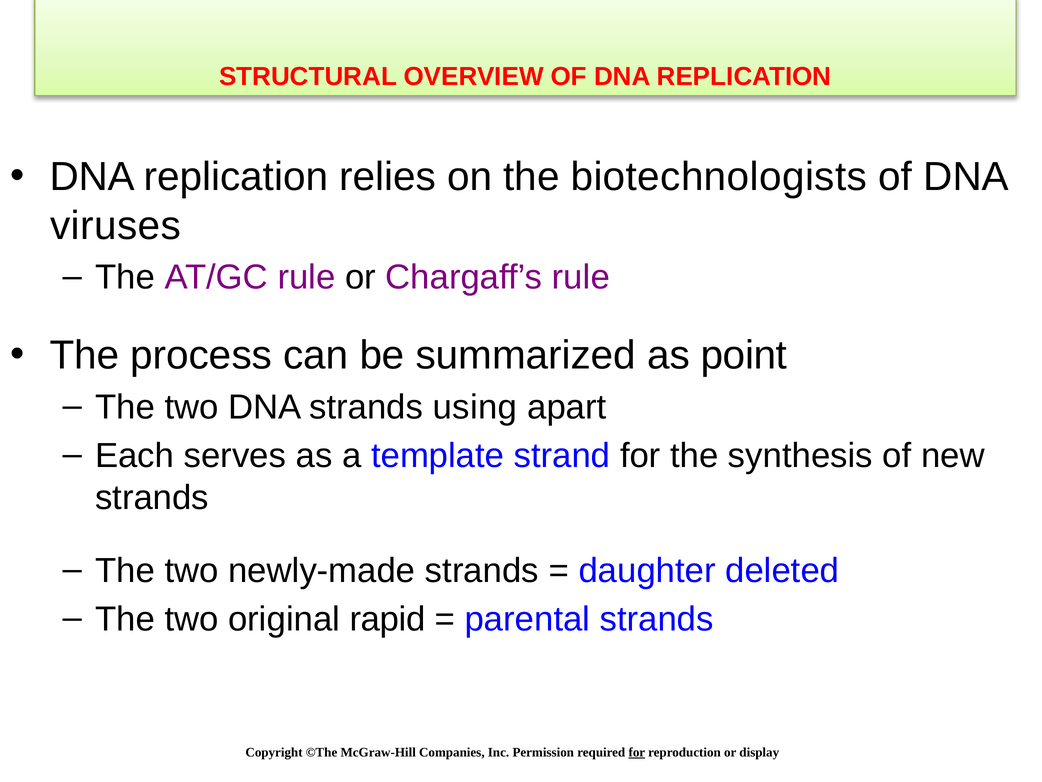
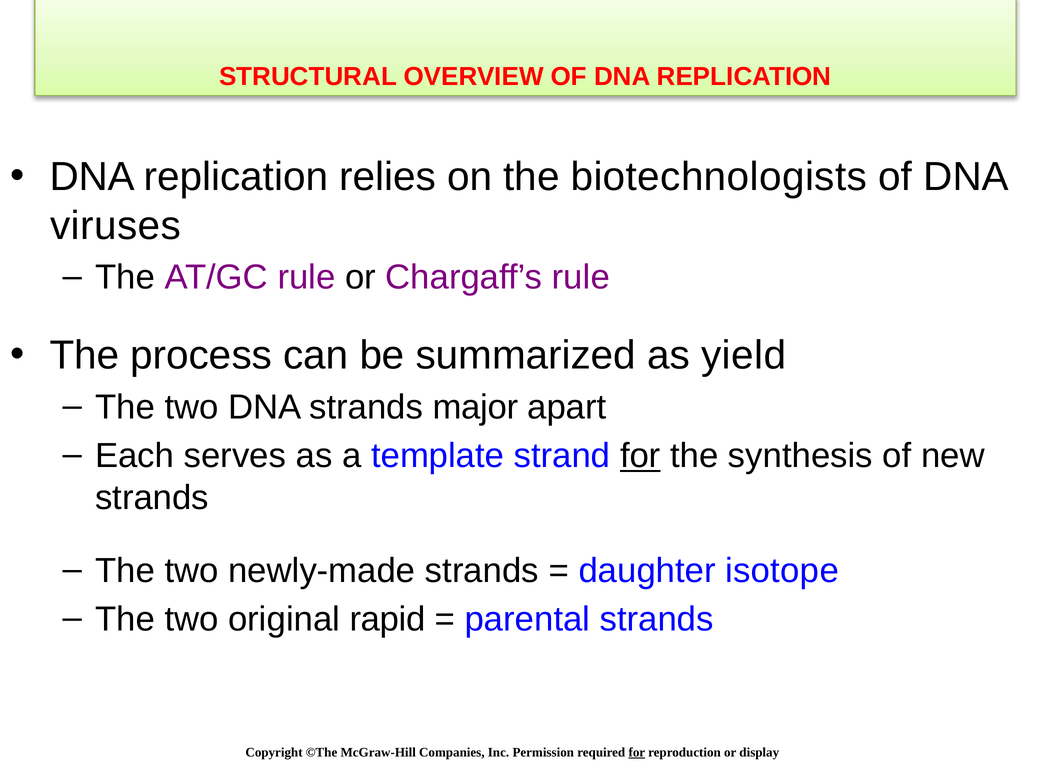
point: point -> yield (744, 355)
using: using -> major (475, 407)
for underline: none -> present (640, 456)
deleted: deleted -> isotope (782, 570)
